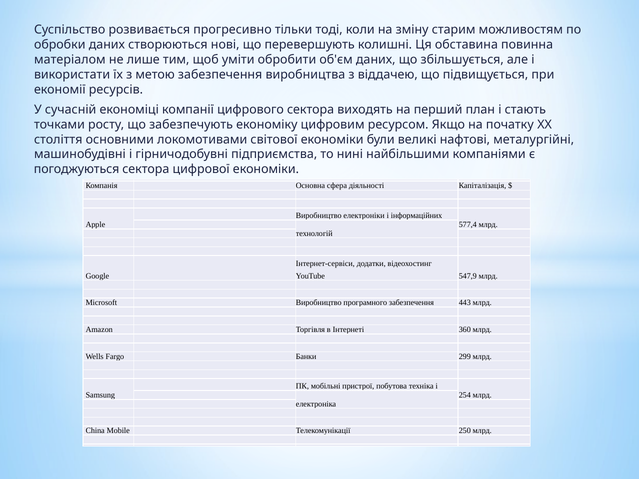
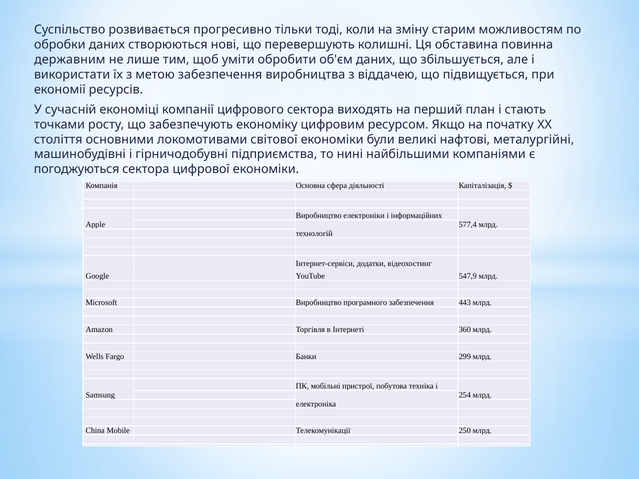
матеріалом: матеріалом -> державним (70, 60)
